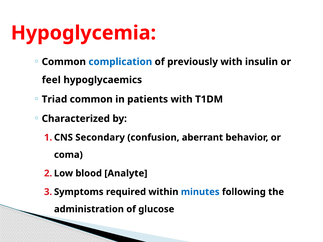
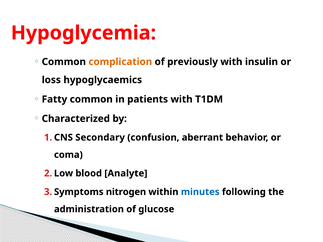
complication colour: blue -> orange (120, 62)
feel: feel -> loss (51, 80)
Triad: Triad -> Fatty (54, 99)
required: required -> nitrogen (126, 192)
